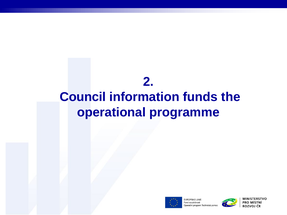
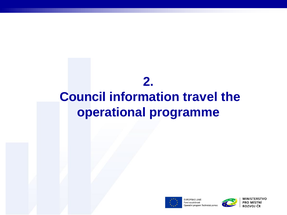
funds: funds -> travel (200, 97)
